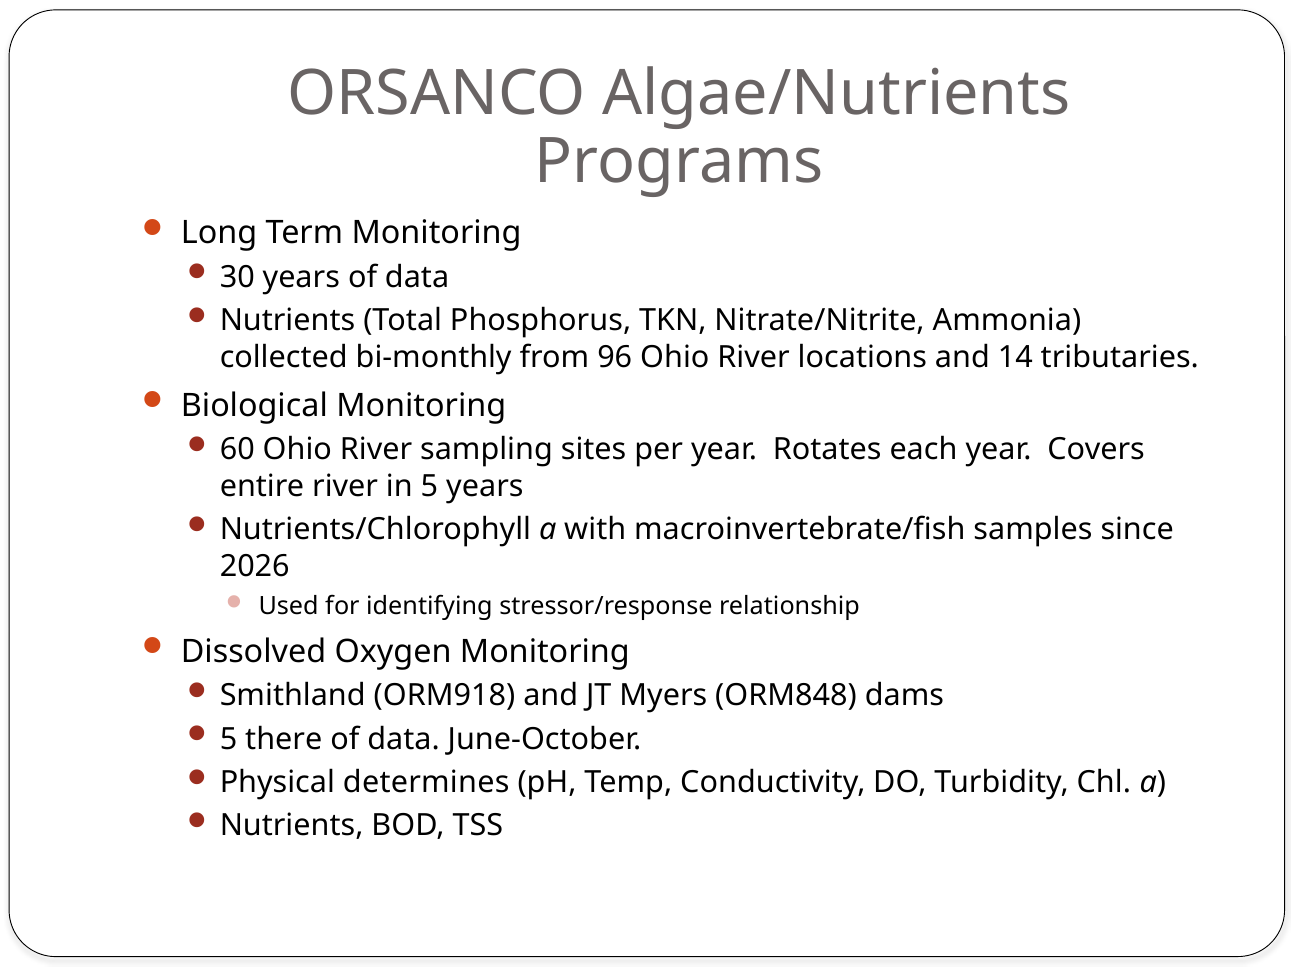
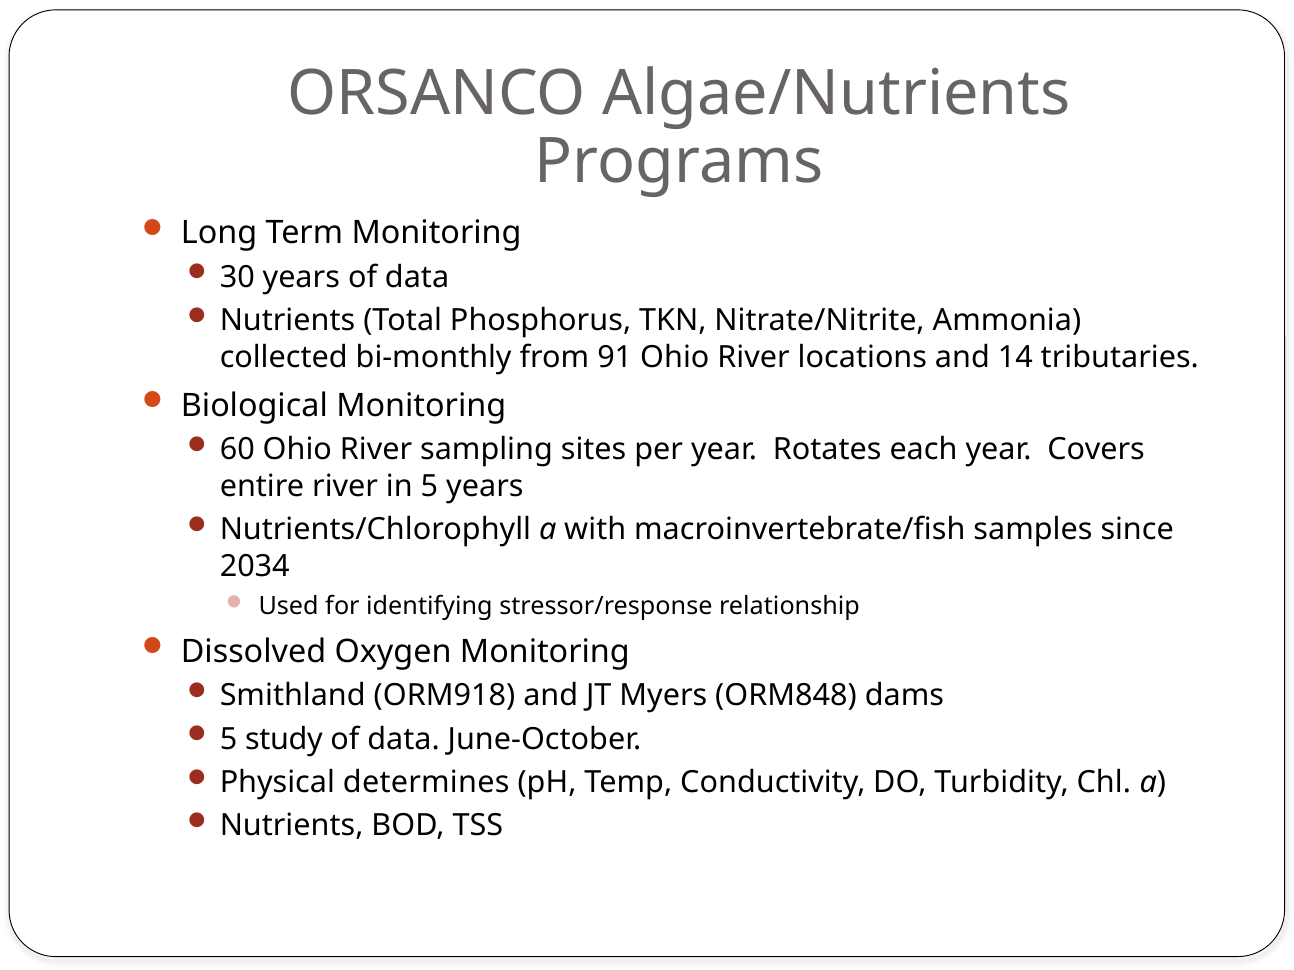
96: 96 -> 91 (615, 357)
2026: 2026 -> 2034 (255, 567)
there: there -> study (284, 739)
